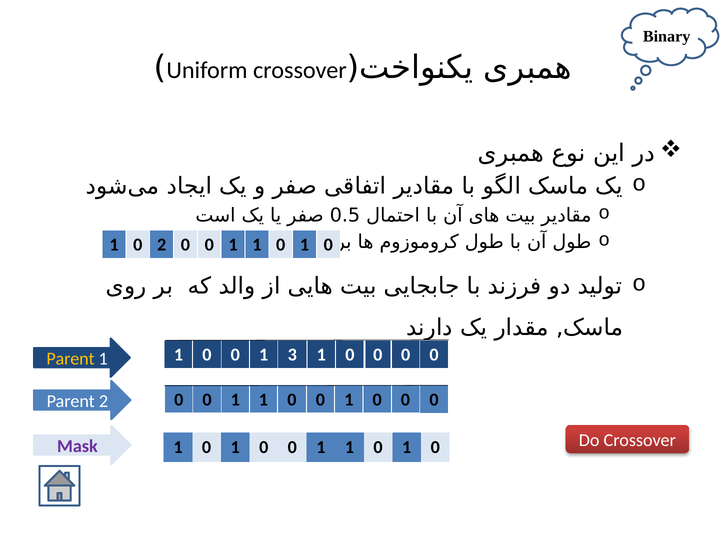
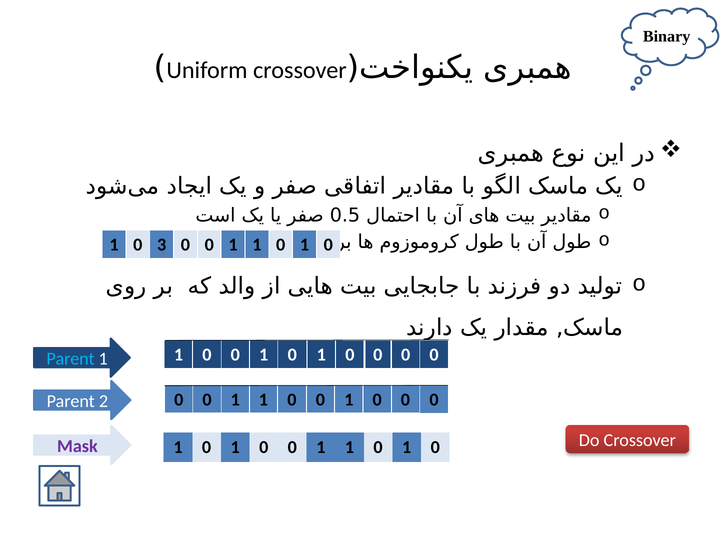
0 2: 2 -> 3 (162, 245)
3: 3 -> 0 (292, 355)
Parent colour: yellow -> light blue (71, 359)
